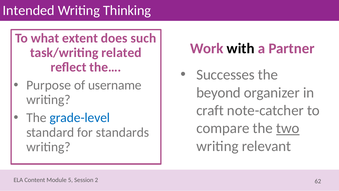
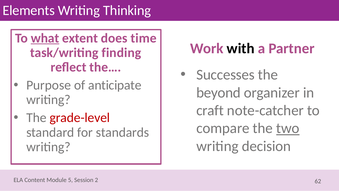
Intended: Intended -> Elements (29, 10)
what underline: none -> present (45, 38)
such: such -> time (144, 38)
related: related -> finding (121, 53)
username: username -> anticipate (115, 85)
grade-level colour: blue -> red (80, 118)
relevant: relevant -> decision (266, 146)
